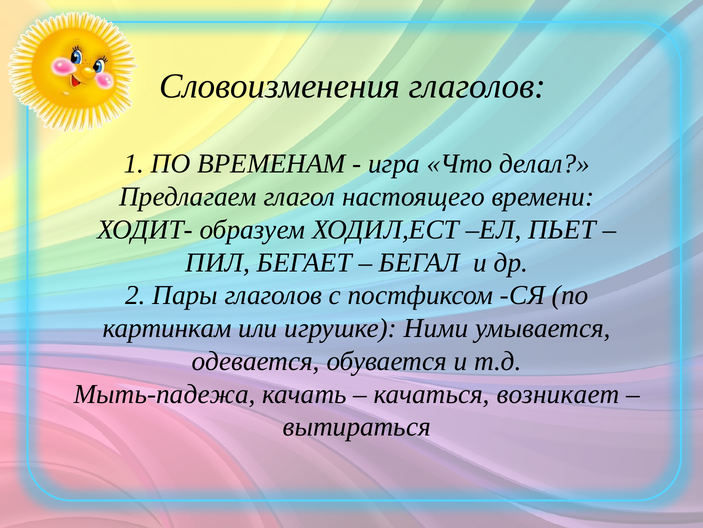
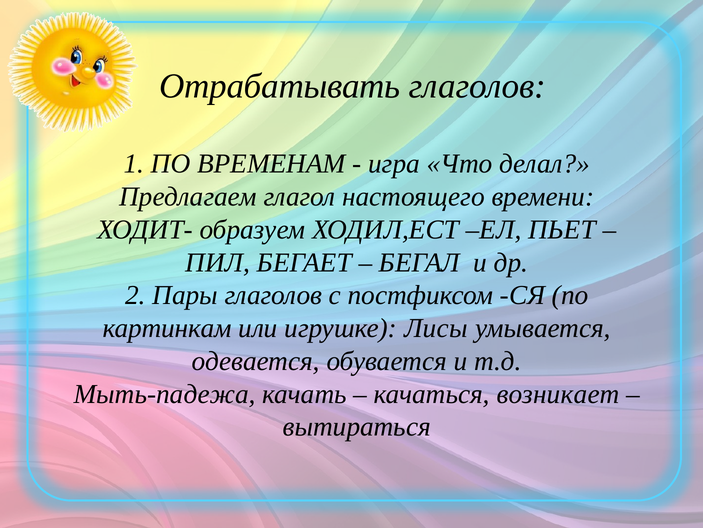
Словоизменения: Словоизменения -> Отрабатывать (280, 86)
Ними: Ними -> Лисы (436, 328)
